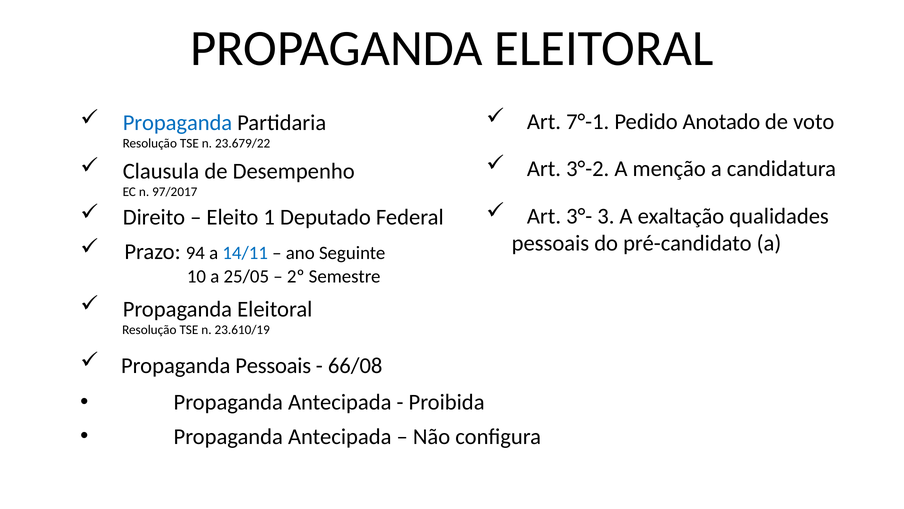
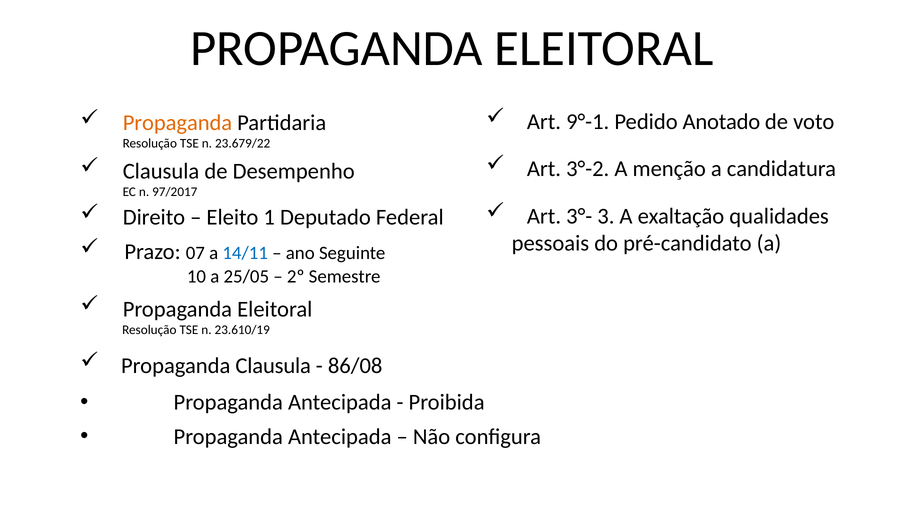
7°-1: 7°-1 -> 9°-1 (588, 122)
Propaganda colour: blue -> orange (177, 123)
94: 94 -> 07 (195, 253)
Propaganda Pessoais: Pessoais -> Clausula (273, 365)
66/08: 66/08 -> 86/08 (355, 365)
